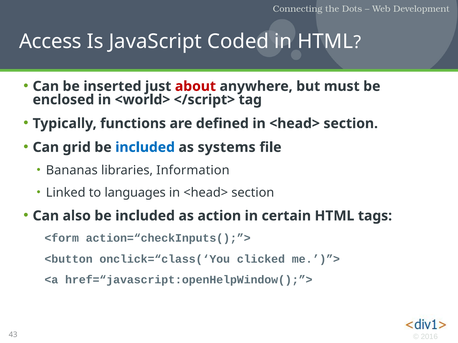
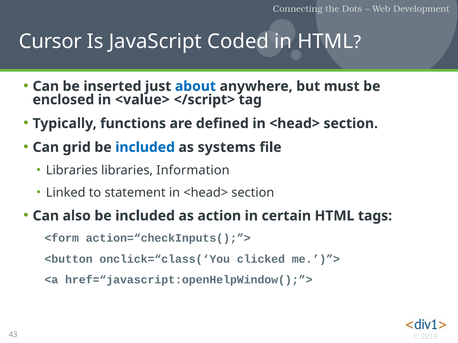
Access: Access -> Cursor (50, 41)
about colour: red -> blue (195, 86)
<world>: <world> -> <value> (142, 100)
Bananas: Bananas -> Libraries (72, 171)
languages: languages -> statement (135, 193)
